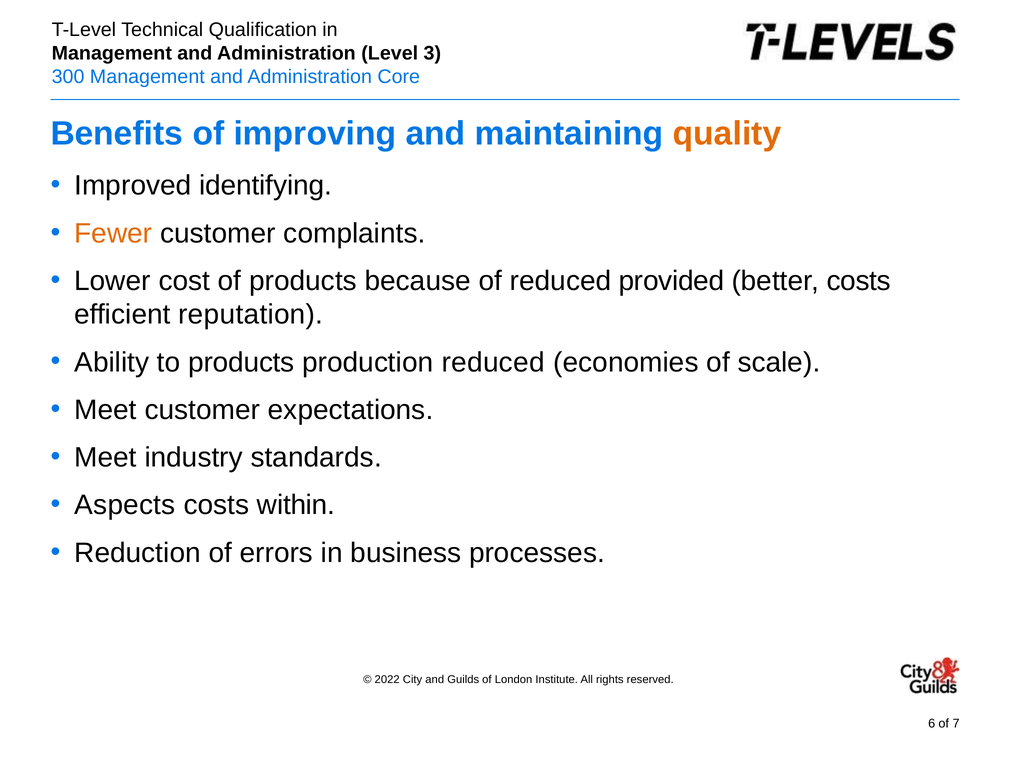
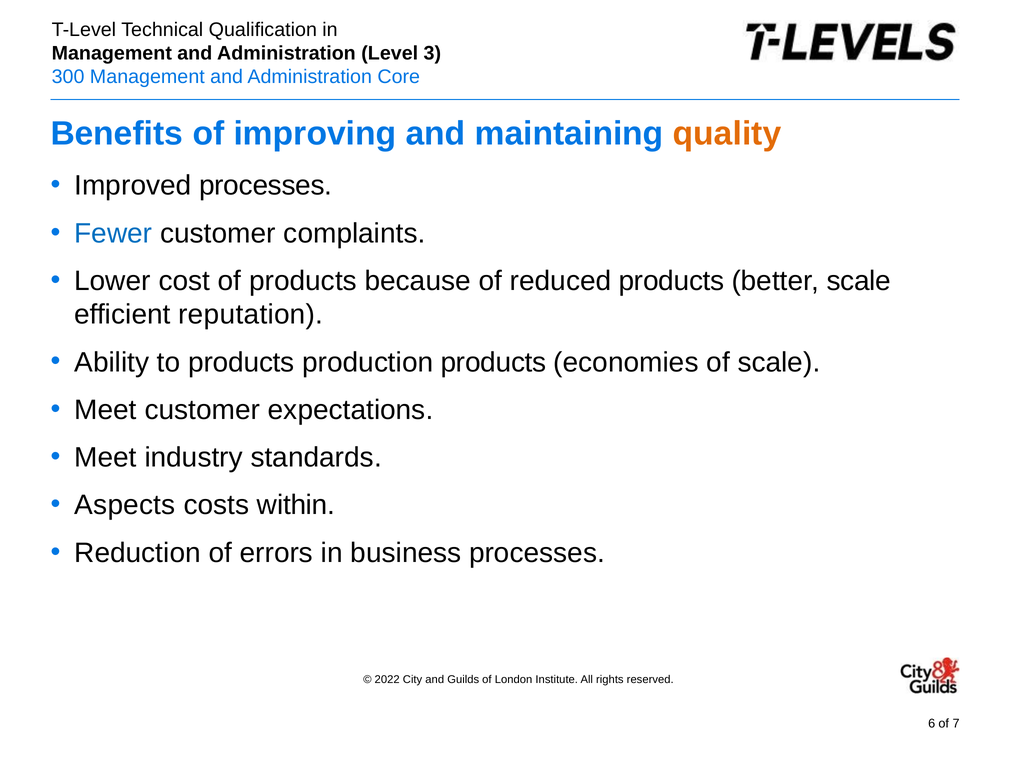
Improved identifying: identifying -> processes (266, 186)
Fewer colour: orange -> blue (113, 233)
reduced provided: provided -> products (671, 281)
better costs: costs -> scale (859, 281)
production reduced: reduced -> products (493, 363)
